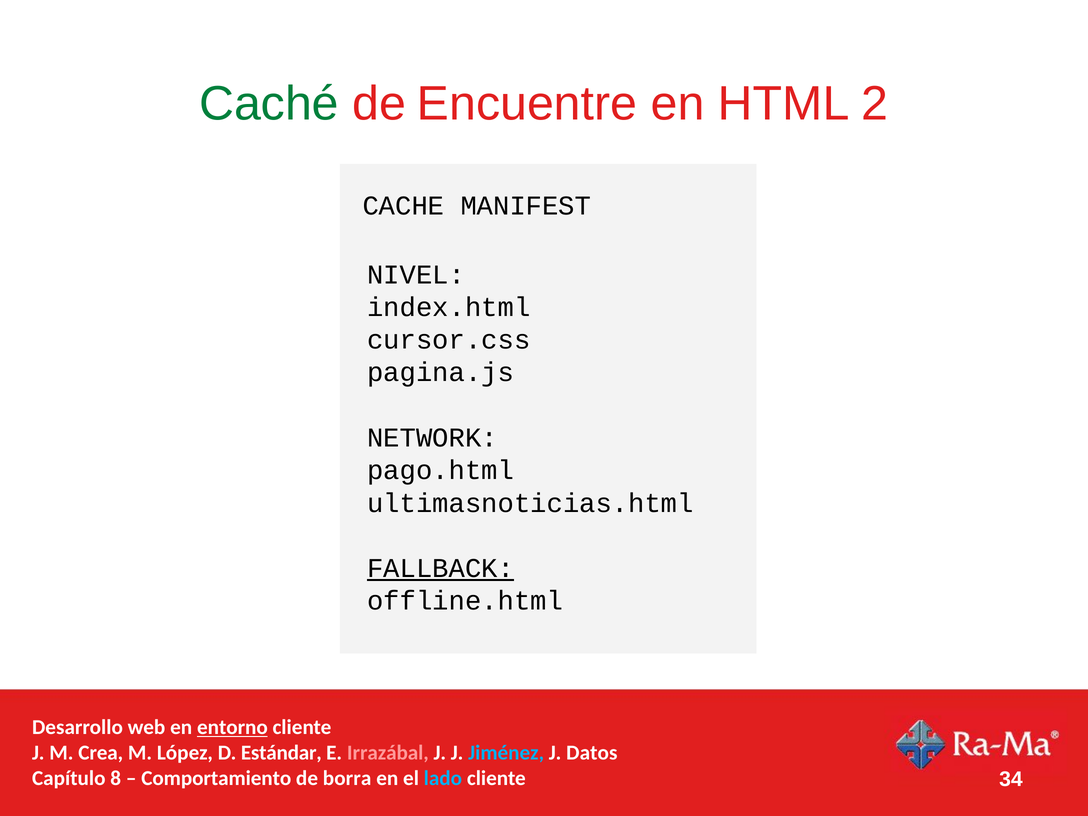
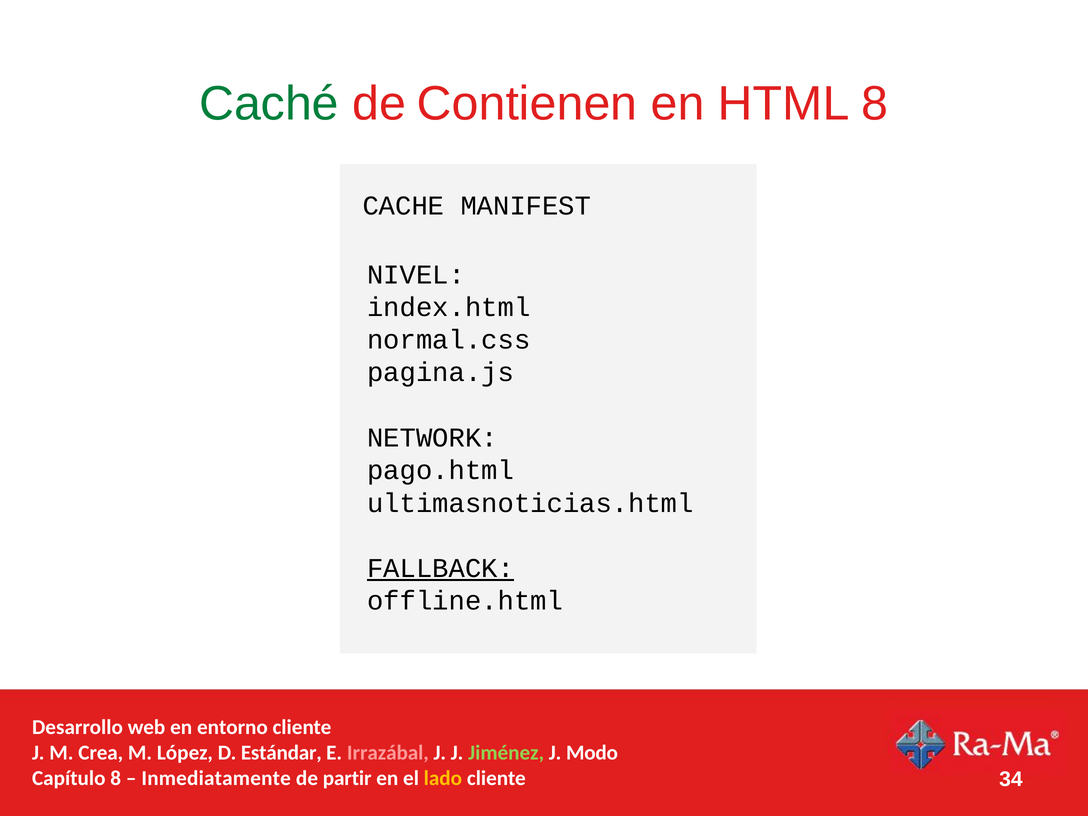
Encuentre: Encuentre -> Contienen (527, 104)
HTML 2: 2 -> 8 (875, 104)
cursor.css: cursor.css -> normal.css (449, 340)
entorno underline: present -> none (232, 727)
Jiménez colour: light blue -> light green (506, 753)
Datos: Datos -> Modo (592, 753)
Comportamiento: Comportamiento -> Inmediatamente (216, 778)
borra: borra -> partir (347, 778)
lado colour: light blue -> yellow (443, 778)
